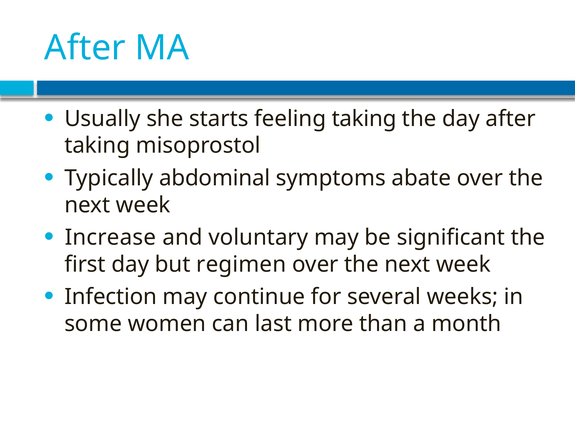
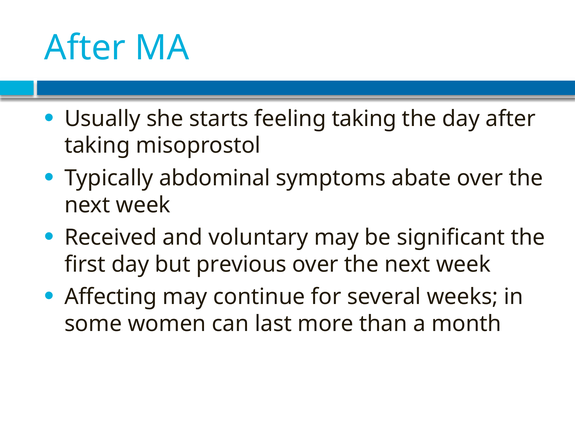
Increase: Increase -> Received (111, 237)
regimen: regimen -> previous (241, 264)
Infection: Infection -> Affecting (111, 296)
